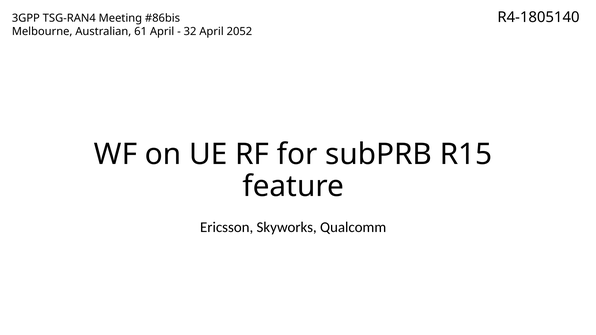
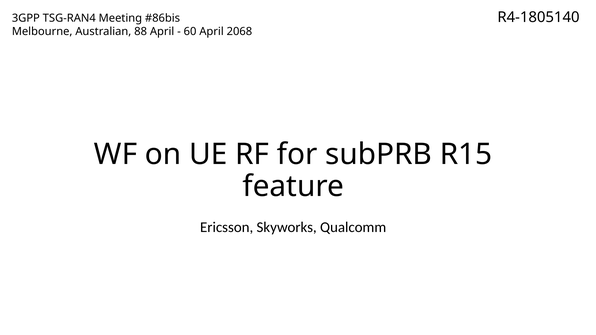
61: 61 -> 88 (141, 32)
32: 32 -> 60 (190, 32)
2052: 2052 -> 2068 (239, 32)
